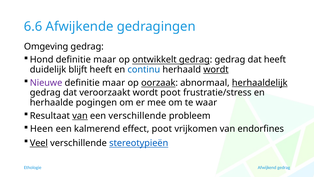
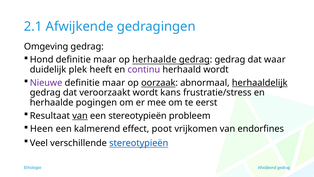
6.6: 6.6 -> 2.1 (33, 26)
op ontwikkelt: ontwikkelt -> herhaalde (154, 60)
dat heeft: heeft -> waar (275, 60)
blijft: blijft -> plek (78, 69)
continu colour: blue -> purple (144, 69)
wordt underline: present -> none (216, 69)
wordt poot: poot -> kans (170, 92)
waar: waar -> eerst (206, 102)
een verschillende: verschillende -> stereotypieën (138, 115)
Veel underline: present -> none (39, 143)
